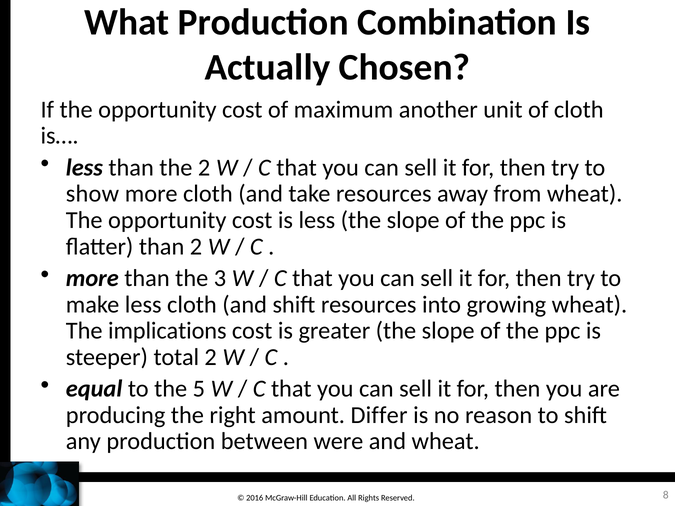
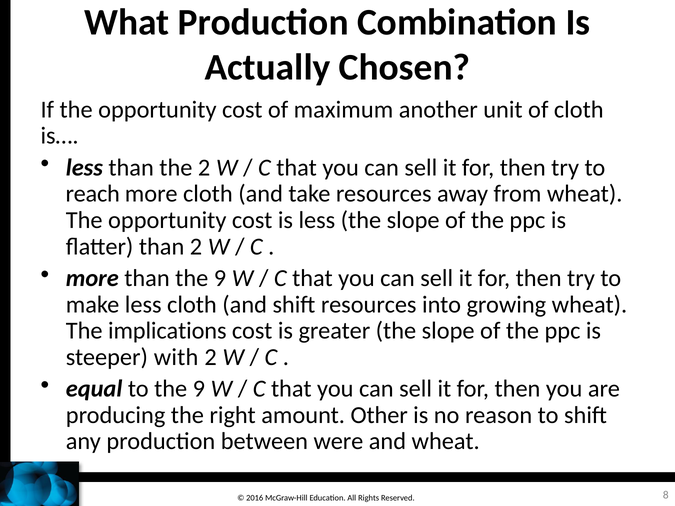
show: show -> reach (93, 194)
than the 3: 3 -> 9 (220, 278)
total: total -> with (176, 357)
to the 5: 5 -> 9 (199, 389)
Differ: Differ -> Other (379, 415)
